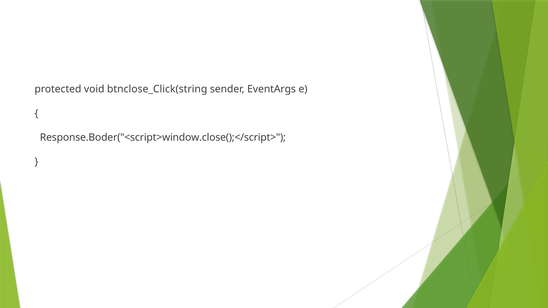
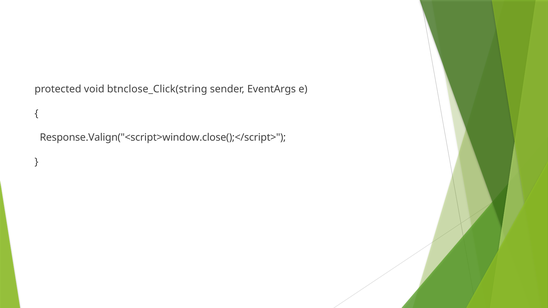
Response.Boder("<script>window.close();</script>: Response.Boder("<script>window.close();</script> -> Response.Valign("<script>window.close();</script> (163, 138)
